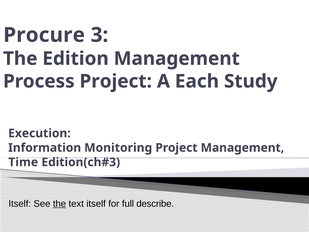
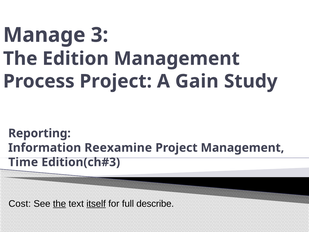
Procure: Procure -> Manage (44, 35)
Each: Each -> Gain (197, 81)
Execution: Execution -> Reporting (39, 133)
Monitoring: Monitoring -> Reexamine (118, 148)
Itself: Itself -> Cost (20, 204)
itself underline: none -> present (96, 204)
